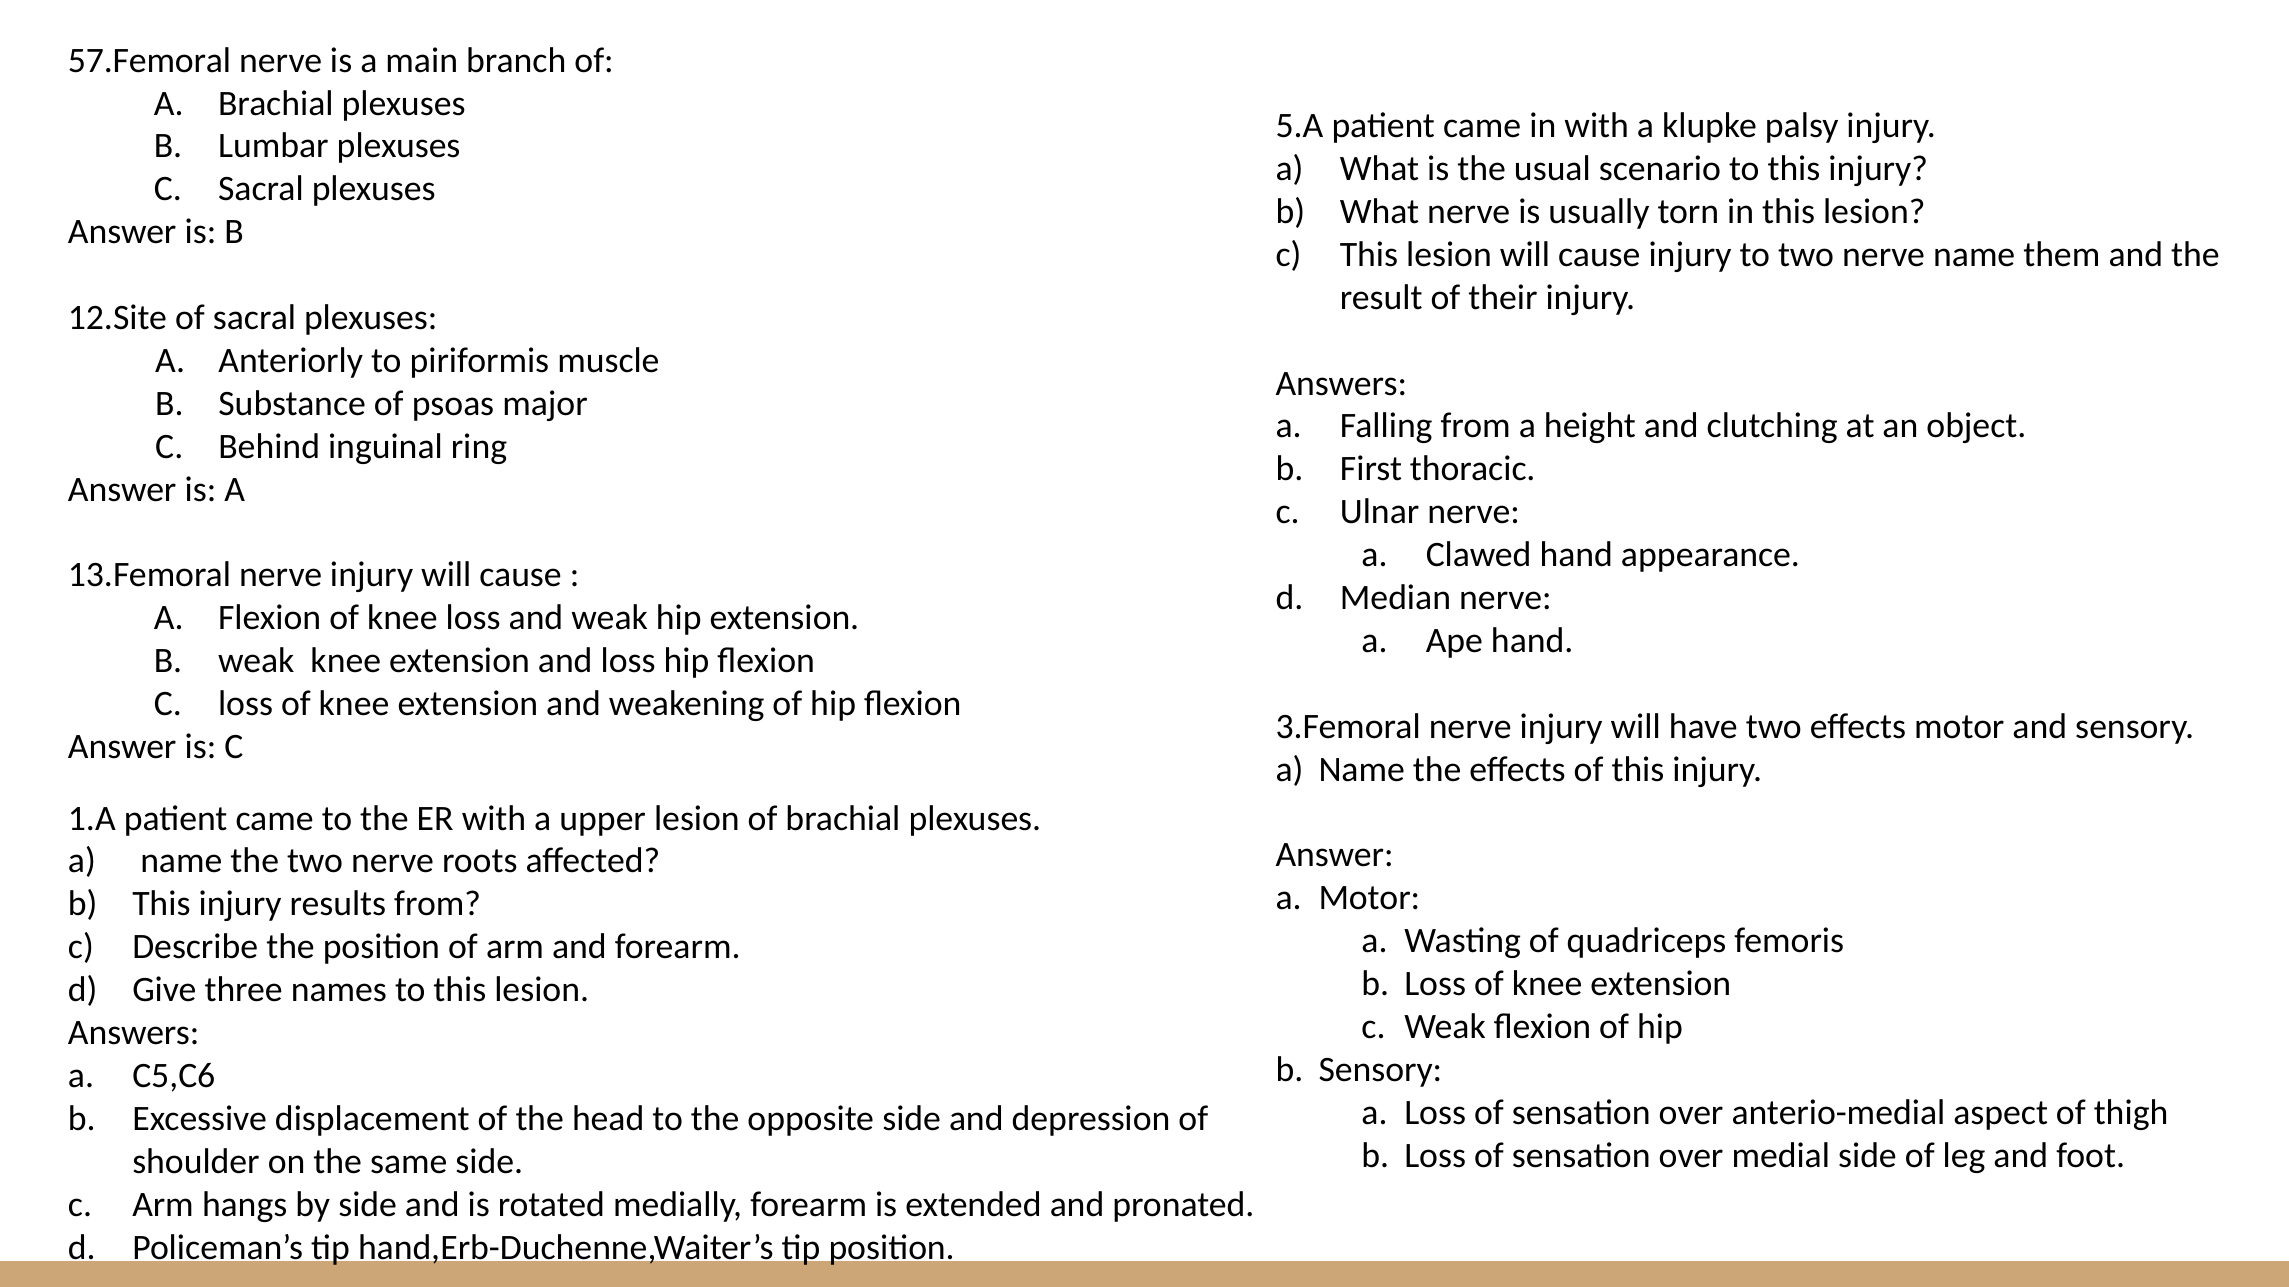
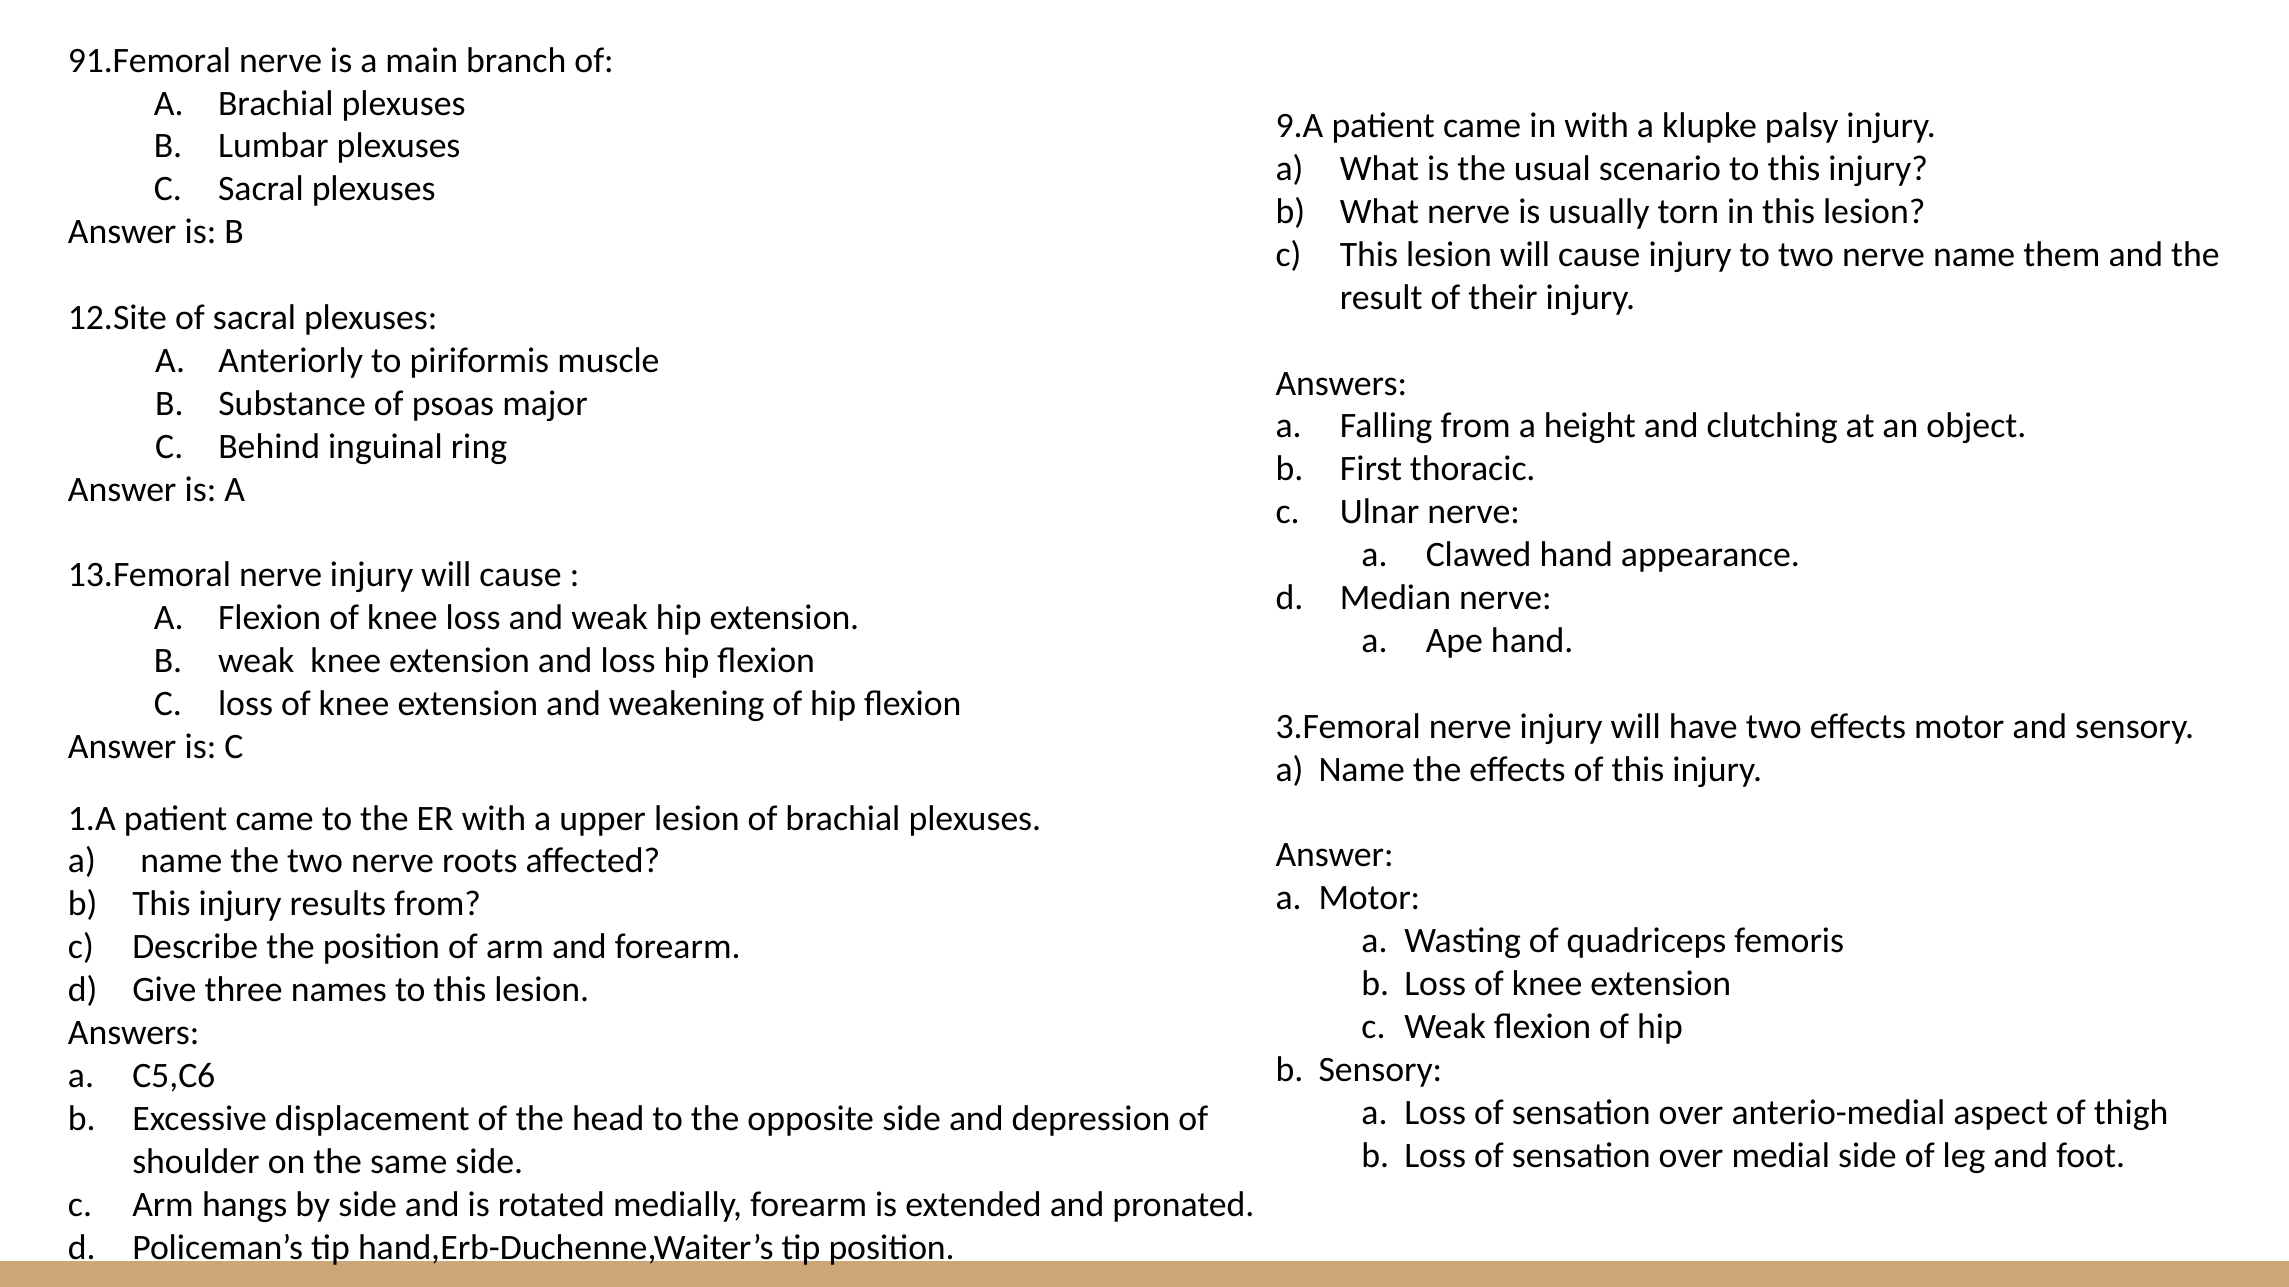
57.Femoral: 57.Femoral -> 91.Femoral (150, 60)
5.A: 5.A -> 9.A (1299, 126)
